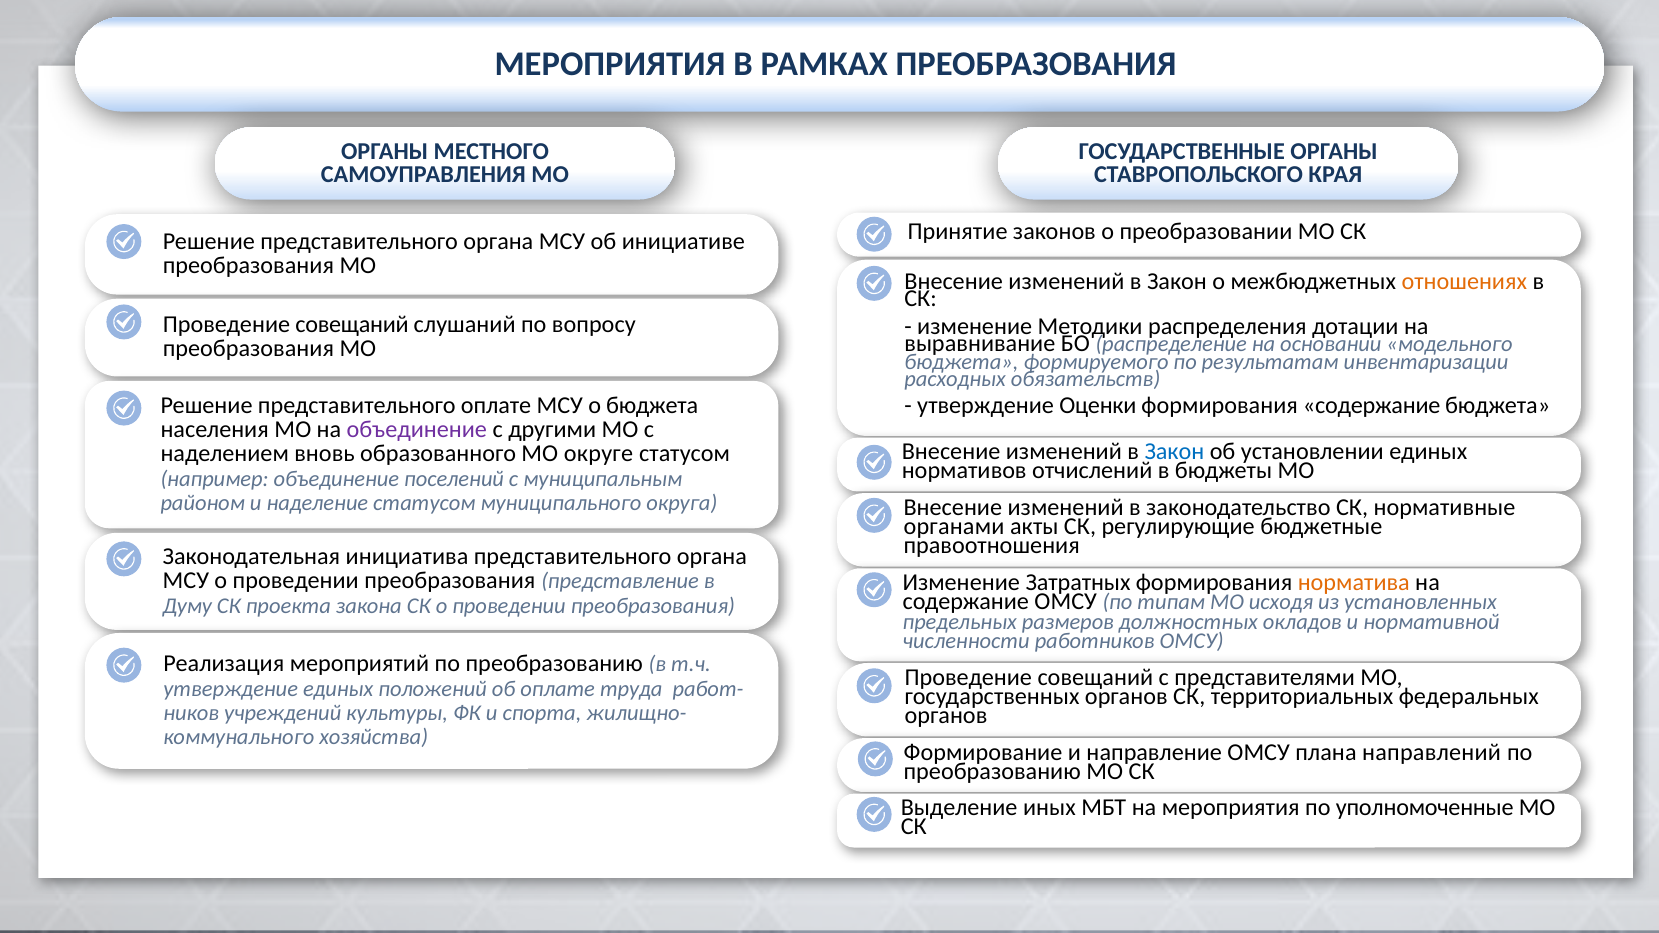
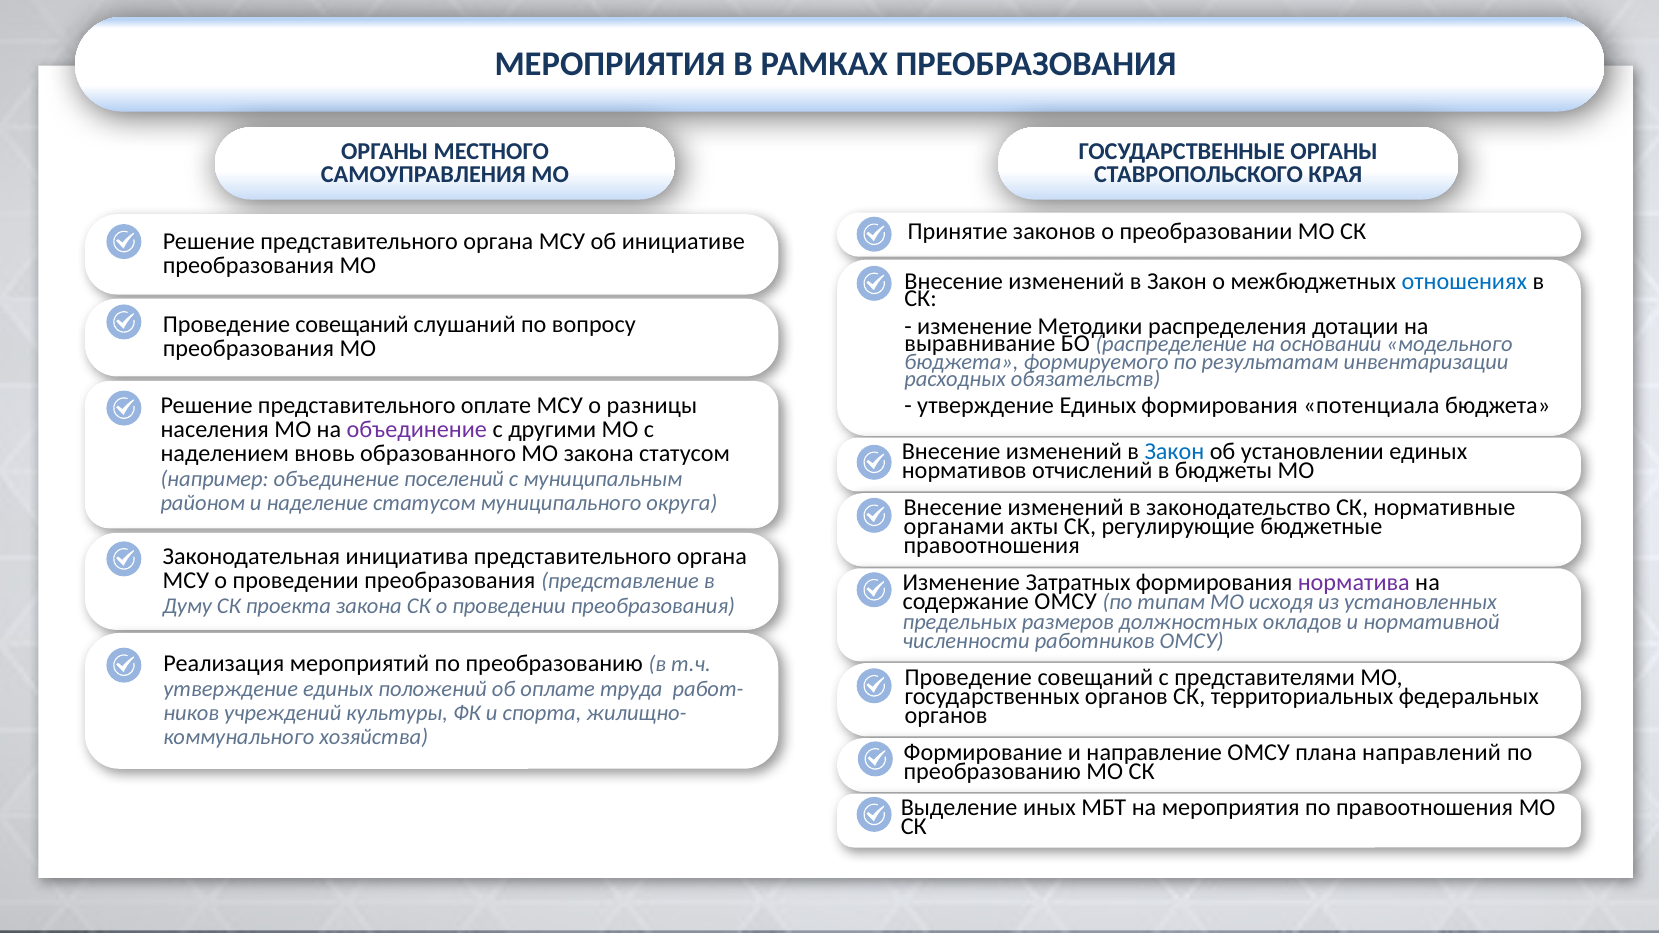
отношениях colour: orange -> blue (1464, 281)
о бюджета: бюджета -> разницы (652, 406)
Оценки: Оценки -> Единых (1098, 406)
формирования содержание: содержание -> потенциала (1371, 406)
МО округе: округе -> закона (599, 454)
норматива colour: orange -> purple (1354, 583)
по уполномоченные: уполномоченные -> правоотношения (1425, 808)
